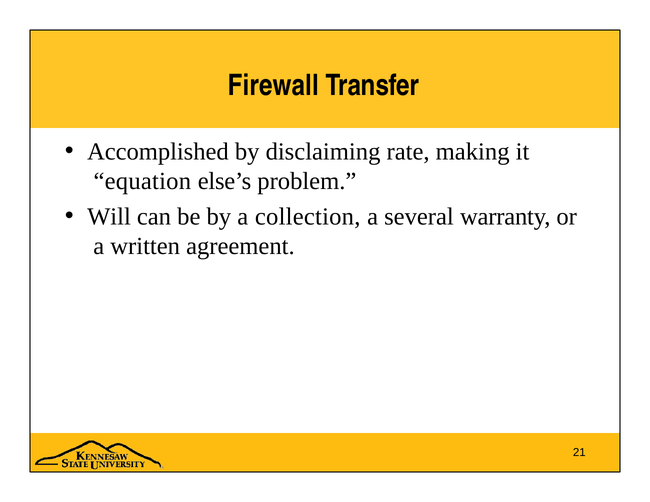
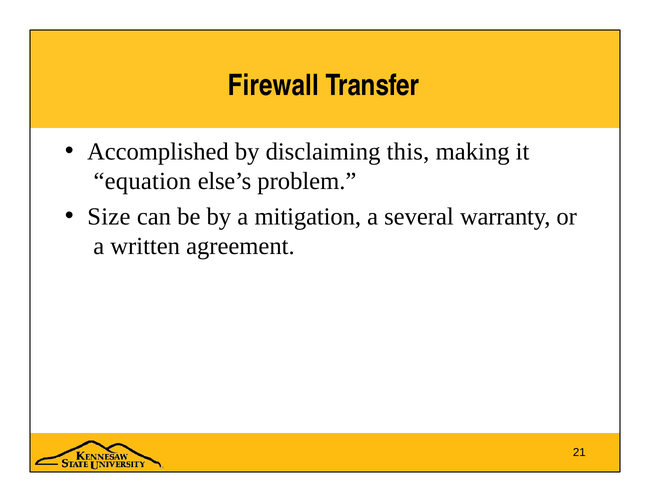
rate: rate -> this (408, 152)
Will: Will -> Size (109, 217)
collection: collection -> mitigation (308, 217)
